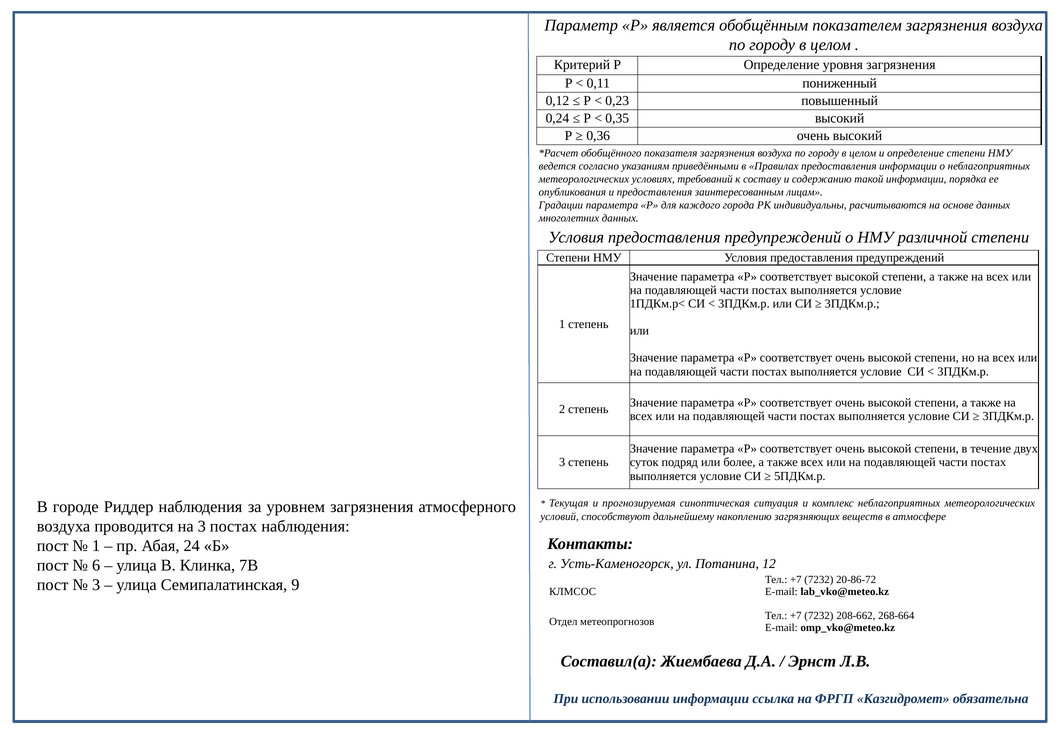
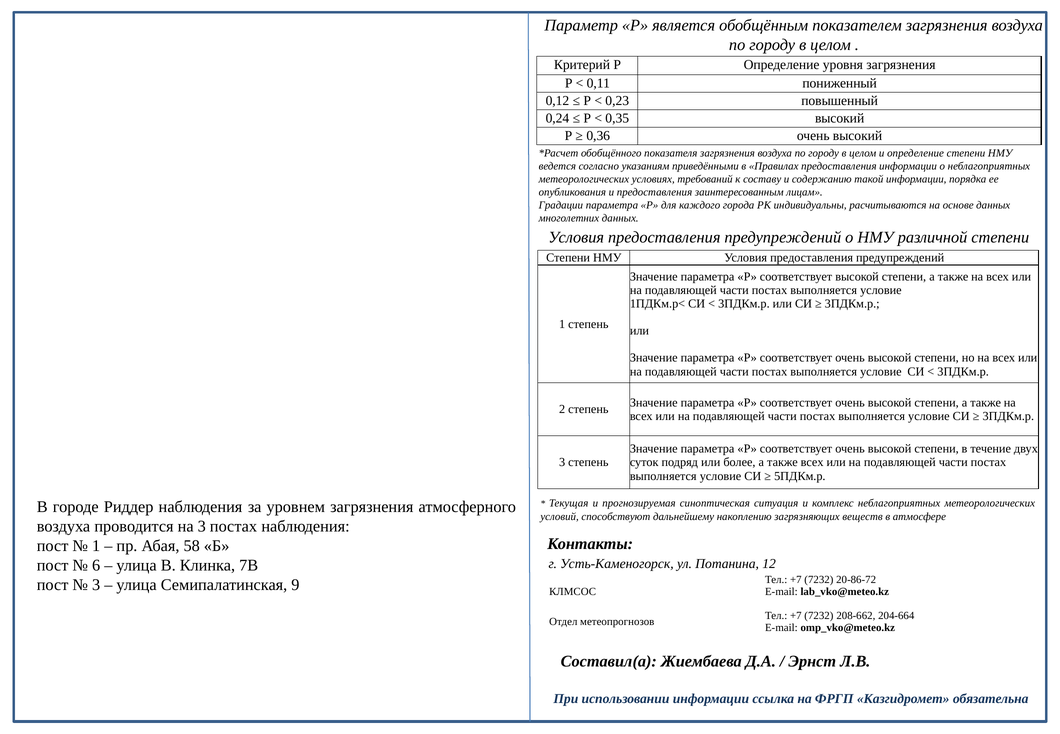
24: 24 -> 58 (192, 546)
268-664: 268-664 -> 204-664 (896, 615)
